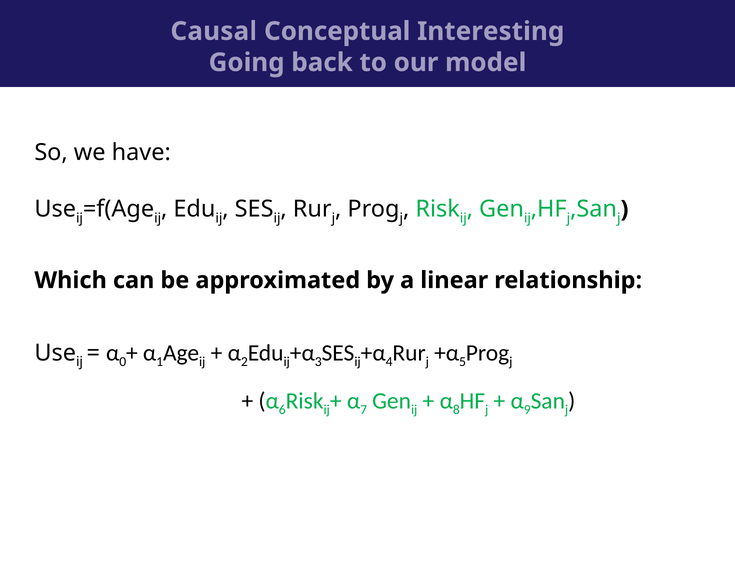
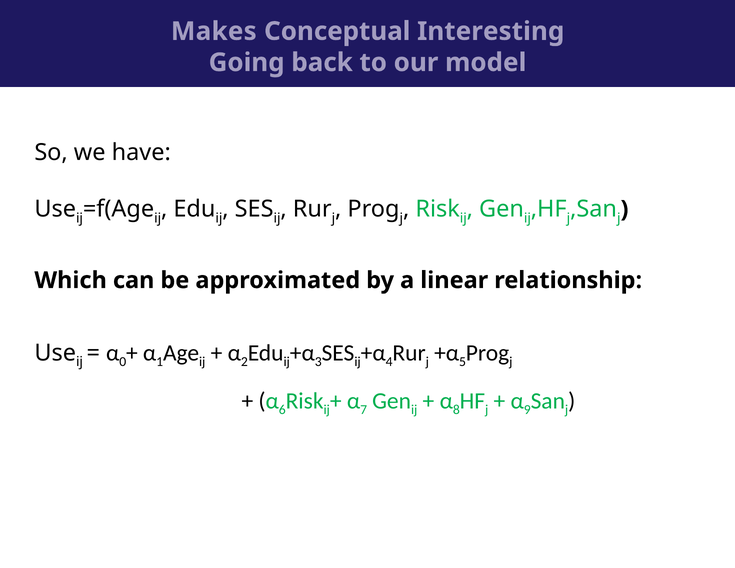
Causal: Causal -> Makes (214, 31)
